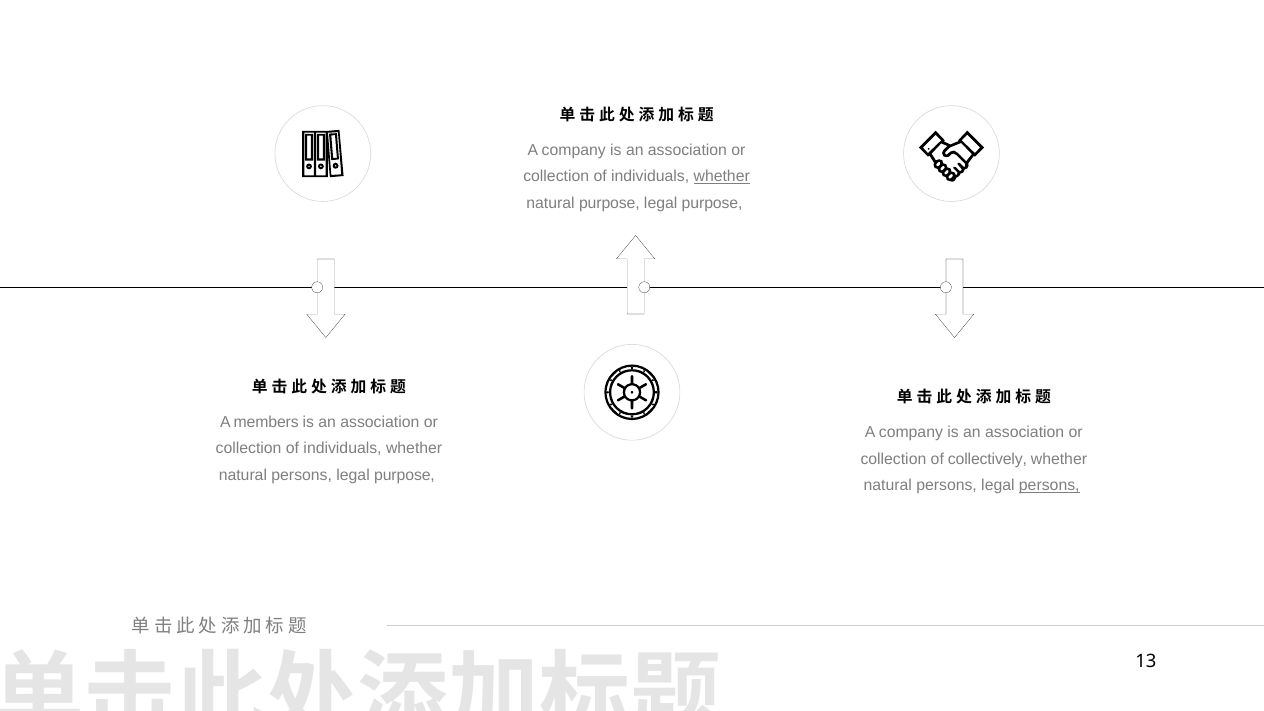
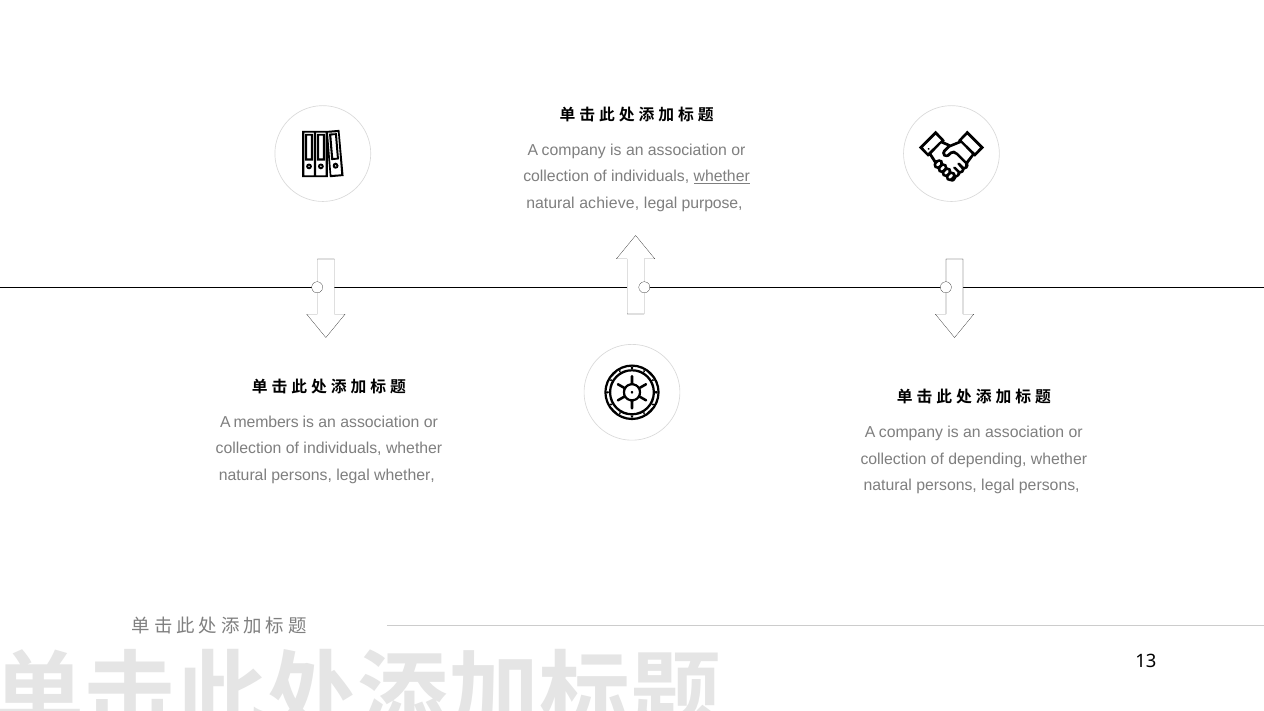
natural purpose: purpose -> achieve (609, 203)
collectively: collectively -> depending (987, 459)
persons legal purpose: purpose -> whether (404, 475)
persons underline: present -> none (1049, 486)
